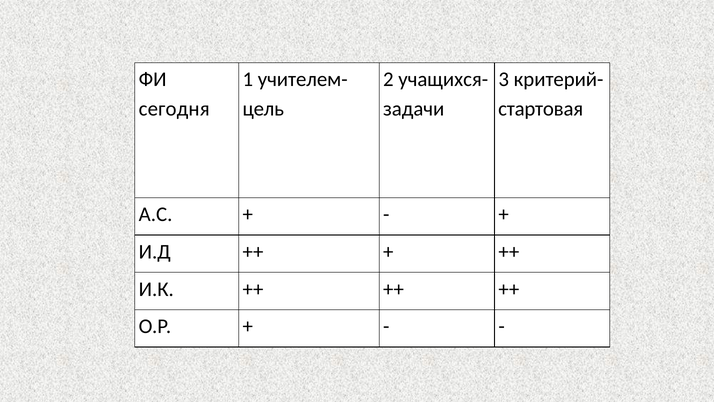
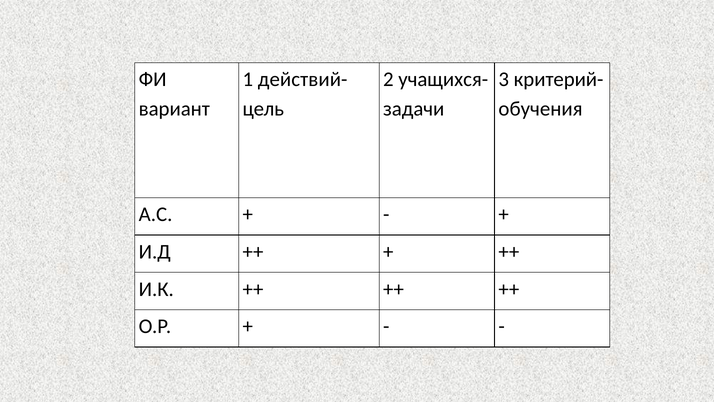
учителем-: учителем- -> действий- (303, 79)
сегодня: сегодня -> вариант (174, 109)
стартовая: стартовая -> обучения (541, 109)
